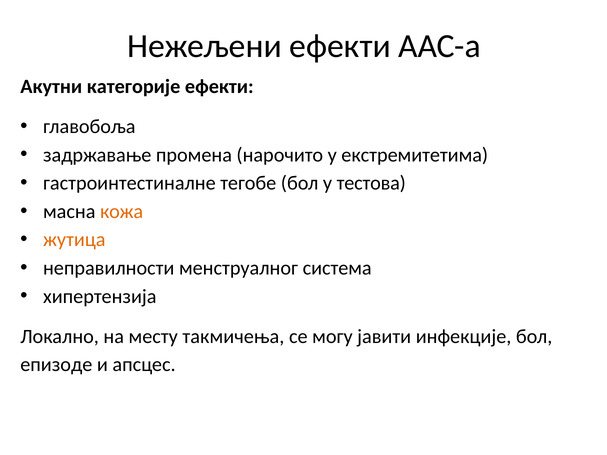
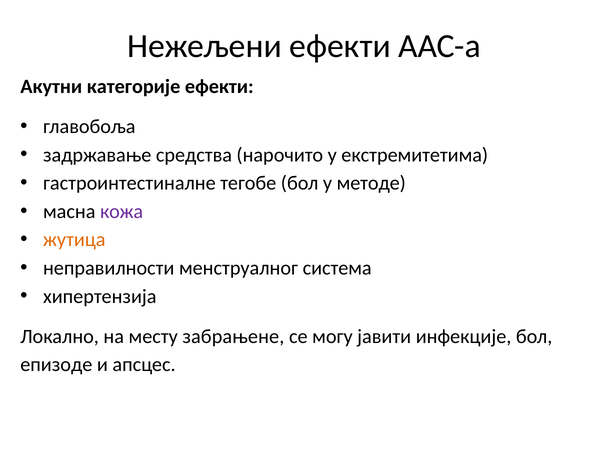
промена: промена -> средства (194, 155)
тестова: тестова -> методе (371, 183)
кожа colour: orange -> purple (122, 212)
такмичења: такмичења -> забрањене (233, 337)
